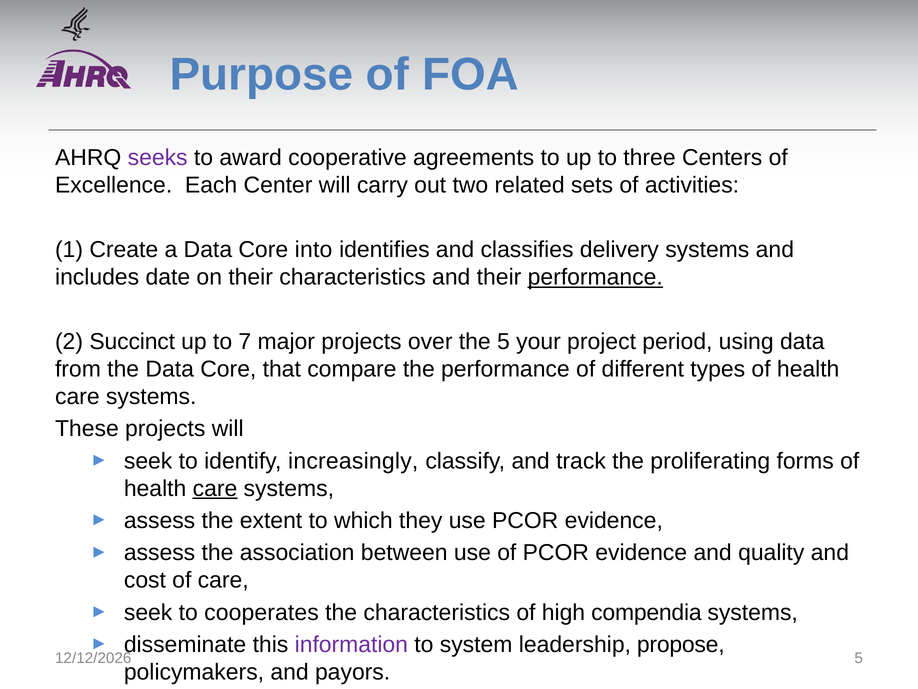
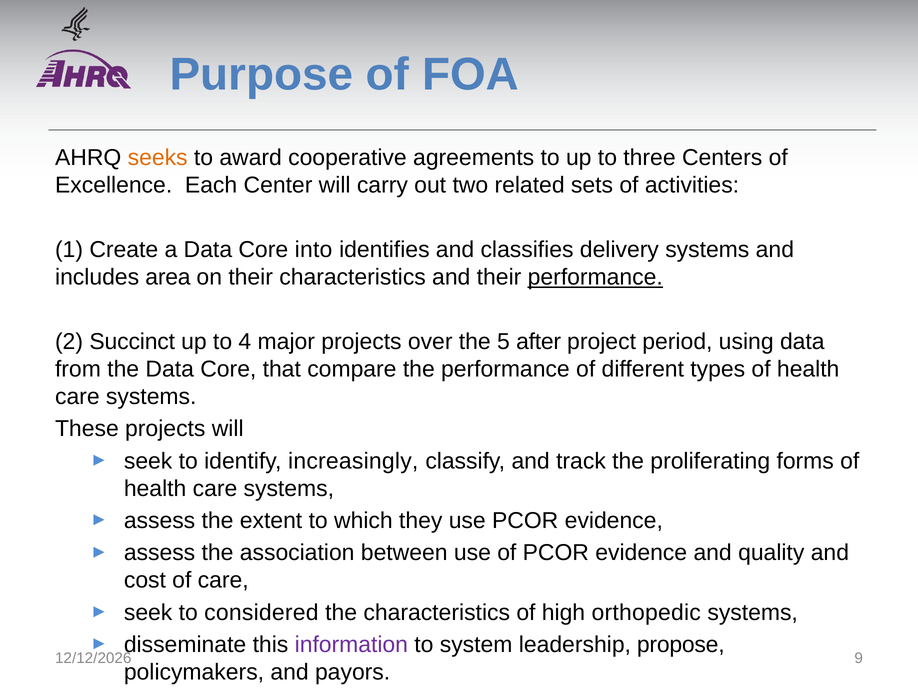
seeks colour: purple -> orange (158, 158)
date: date -> area (168, 277)
7: 7 -> 4 (245, 341)
your: your -> after (539, 341)
care underline: present -> none (215, 488)
cooperates: cooperates -> considered (261, 612)
compendia: compendia -> orthopedic (646, 612)
5: 5 -> 9 (859, 658)
